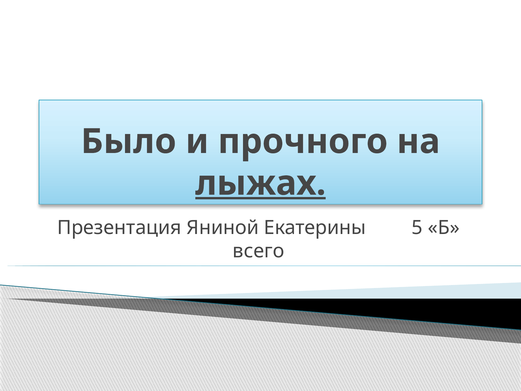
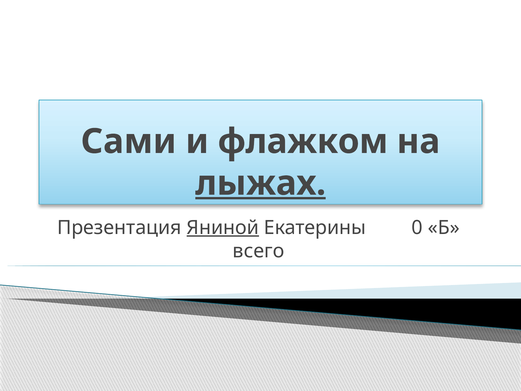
Было: Было -> Сами (129, 141)
прочного: прочного -> флажком (303, 141)
Яниной underline: none -> present (223, 227)
5: 5 -> 0 (417, 227)
